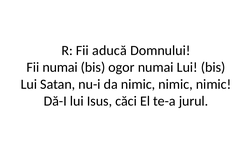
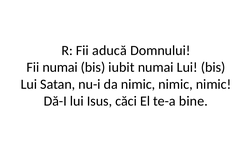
ogor: ogor -> iubit (121, 67)
jurul: jurul -> bine (193, 101)
